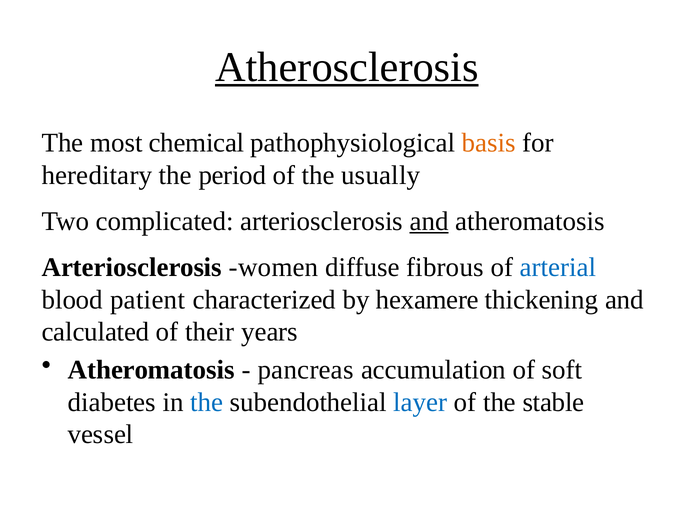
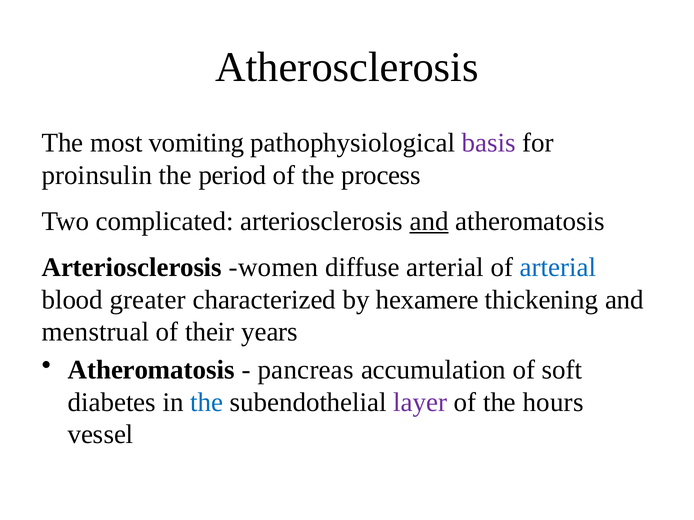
Atherosclerosis underline: present -> none (347, 67)
chemical: chemical -> vomiting (196, 143)
basis colour: orange -> purple (489, 143)
hereditary: hereditary -> proinsulin (97, 175)
usually: usually -> process (381, 175)
diffuse fibrous: fibrous -> arterial (445, 268)
patient: patient -> greater (148, 300)
calculated: calculated -> menstrual (95, 332)
layer colour: blue -> purple (420, 403)
stable: stable -> hours (553, 403)
